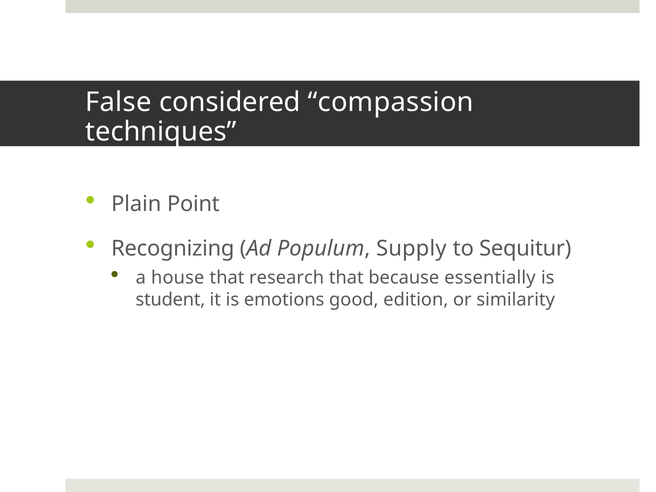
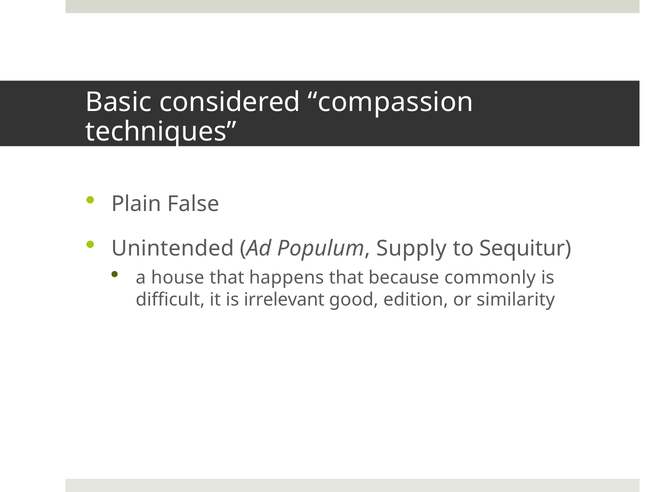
False: False -> Basic (119, 102)
Point: Point -> False (193, 204)
Recognizing: Recognizing -> Unintended (173, 249)
research: research -> happens (287, 278)
essentially: essentially -> commonly (490, 278)
student: student -> difficult (170, 300)
emotions: emotions -> irrelevant (284, 300)
